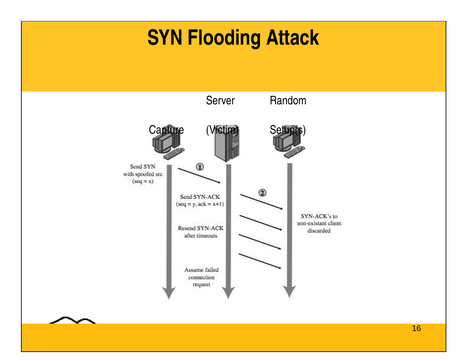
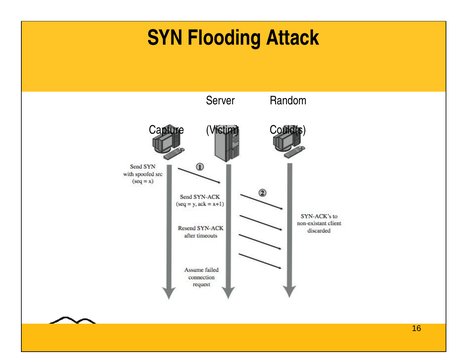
Setup(s: Setup(s -> Could(s (288, 130)
